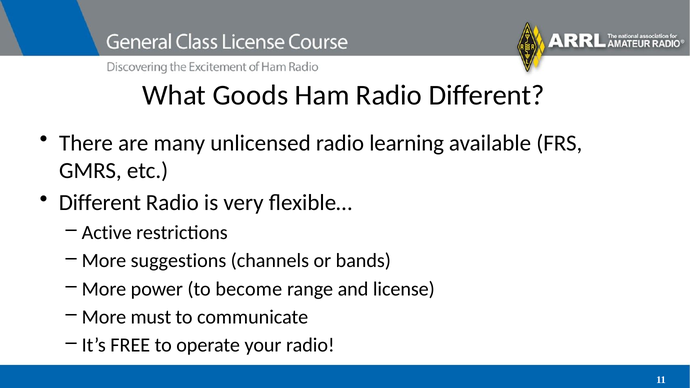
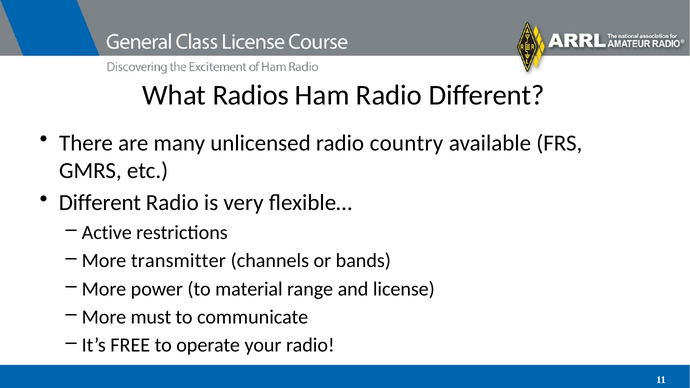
Goods: Goods -> Radios (251, 95)
learning: learning -> country (406, 143)
suggestions: suggestions -> transmitter (178, 261)
become: become -> material (249, 289)
